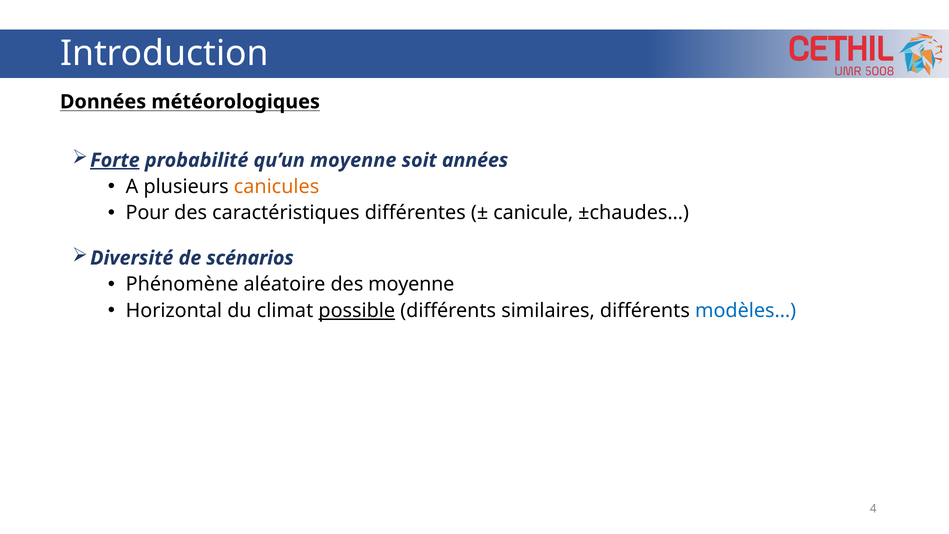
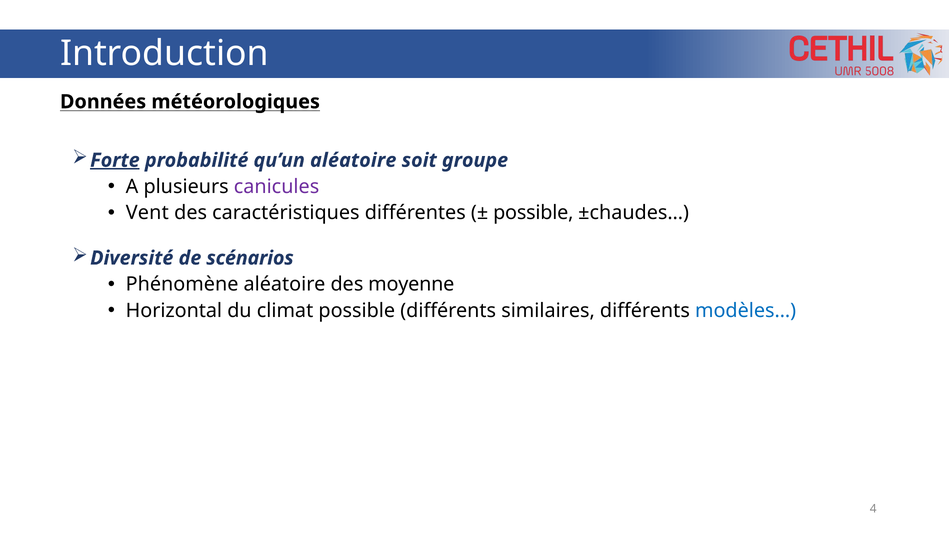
qu’un moyenne: moyenne -> aléatoire (353, 160)
années: années -> groupe (475, 160)
canicules colour: orange -> purple (277, 187)
Pour: Pour -> Vent (147, 213)
canicule: canicule -> possible (533, 213)
possible underline: present -> none (357, 311)
